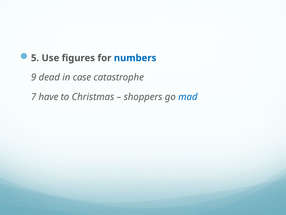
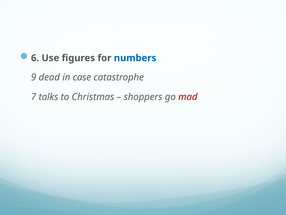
5: 5 -> 6 (35, 58)
have: have -> talks (48, 97)
mad colour: blue -> red (188, 97)
